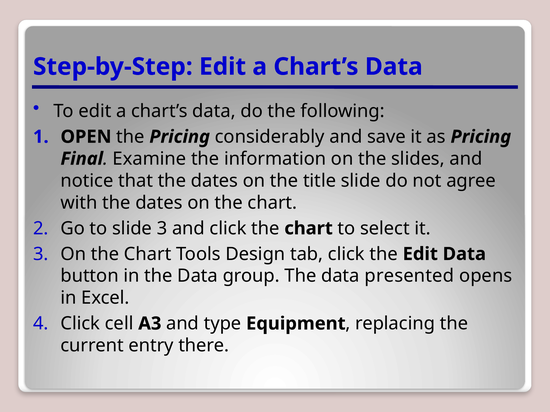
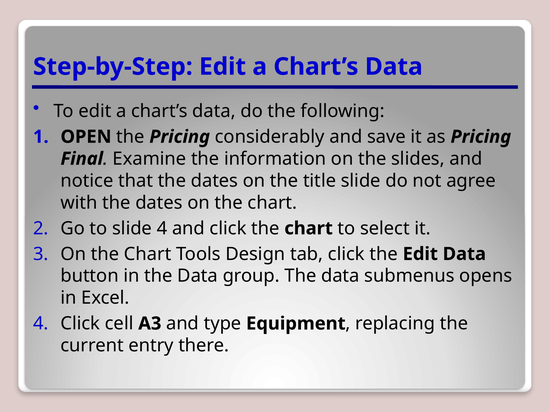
slide 3: 3 -> 4 (162, 229)
presented: presented -> submenus (409, 276)
